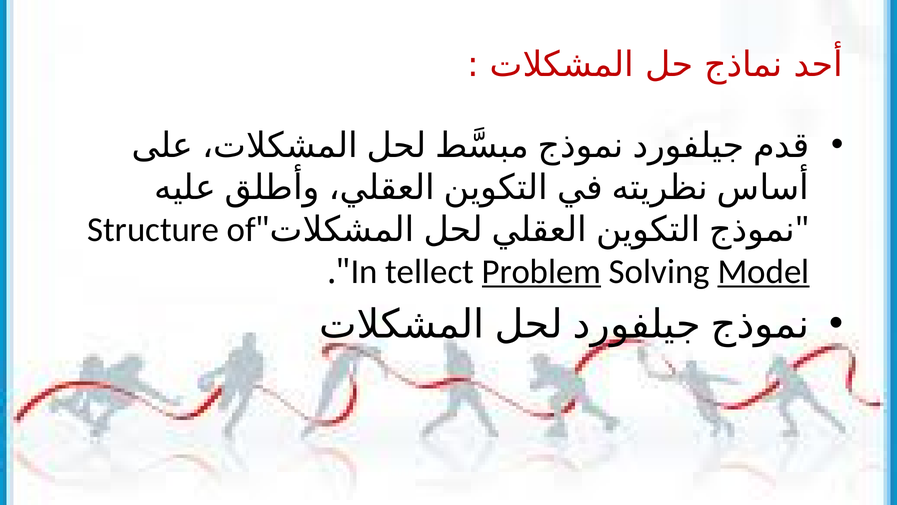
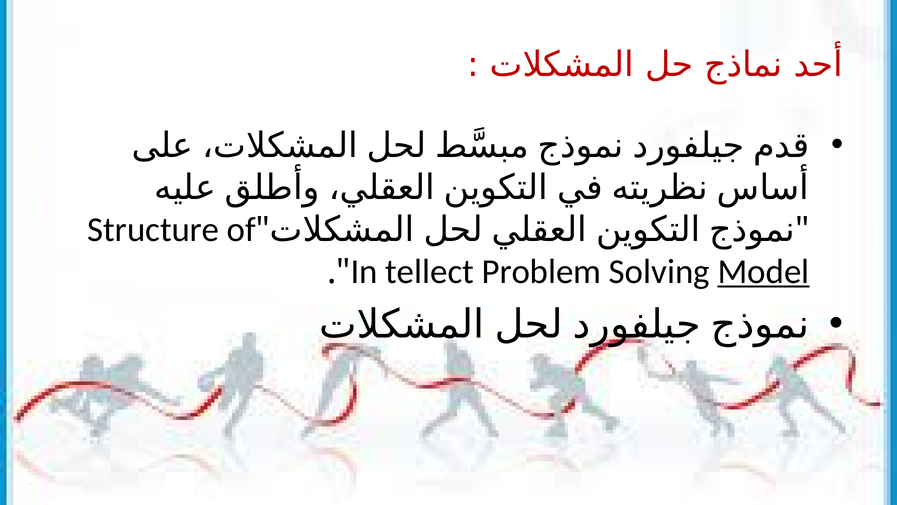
Problem underline: present -> none (541, 271)
